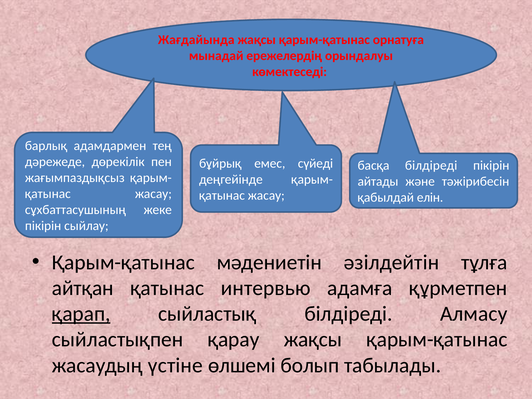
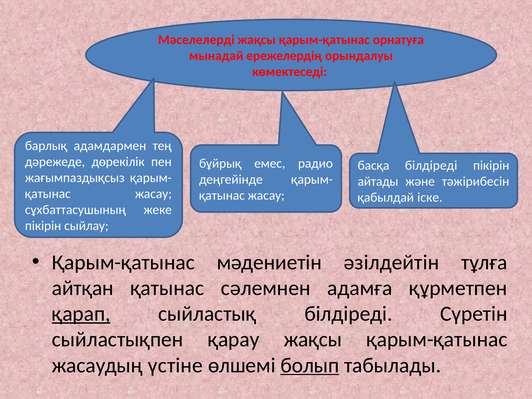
Жағдайында: Жағдайында -> Мәселелердi (196, 40)
сүйеді: сүйеді -> радио (315, 163)
елін: елін -> іске (430, 197)
интервью: интервью -> сәлемнен (266, 288)
Алмасу: Алмасу -> Сүретін (474, 314)
болып underline: none -> present (310, 365)
